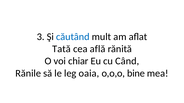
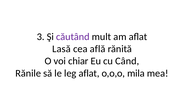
căutând colour: blue -> purple (73, 37)
Tată: Tată -> Lasă (61, 49)
leg oaia: oaia -> aflat (89, 74)
bine: bine -> mila (136, 74)
